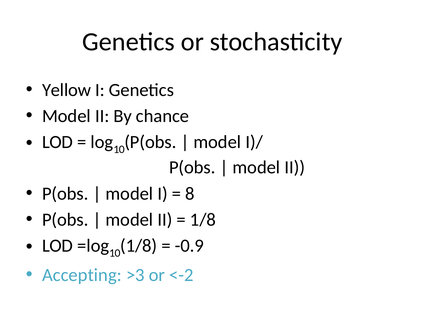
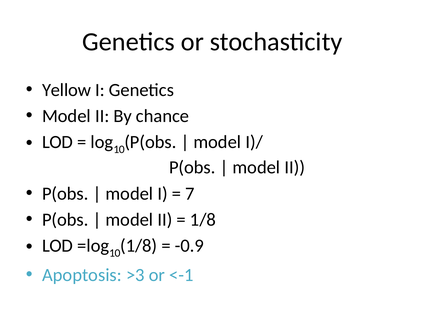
8: 8 -> 7 (190, 194)
Accepting: Accepting -> Apoptosis (82, 275)
<-2: <-2 -> <-1 (181, 275)
